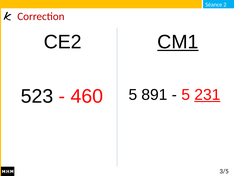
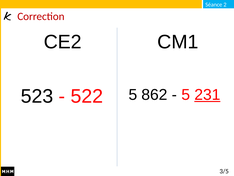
CM1 underline: present -> none (178, 42)
460: 460 -> 522 (87, 96)
891: 891 -> 862 (154, 95)
